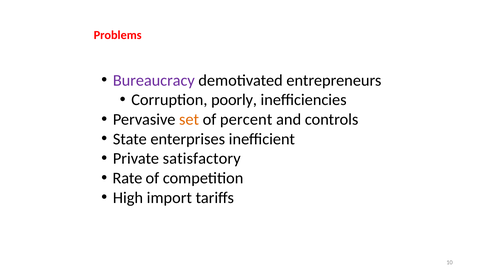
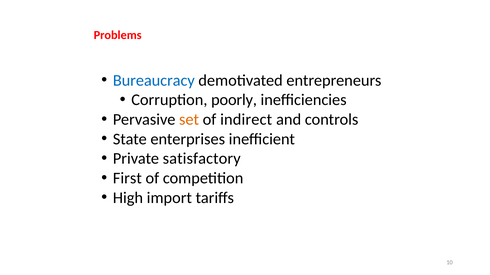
Bureaucracy colour: purple -> blue (154, 81)
percent: percent -> indirect (246, 120)
Rate: Rate -> First (127, 179)
